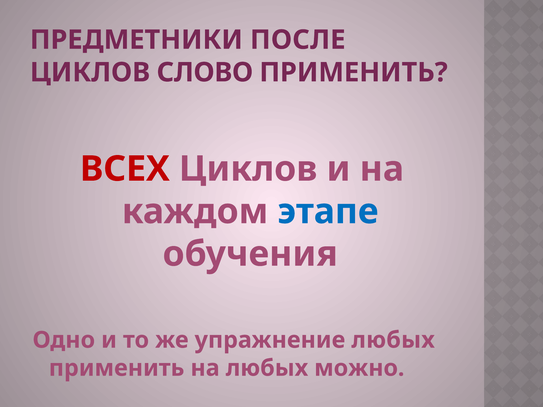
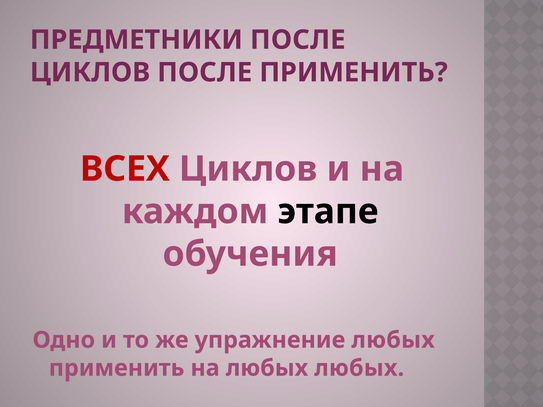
ЦИКЛОВ СЛОВО: СЛОВО -> ПОСЛЕ (205, 72)
этапе colour: blue -> black (328, 212)
любых можно: можно -> любых (359, 368)
